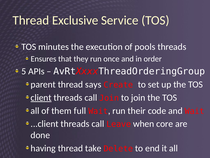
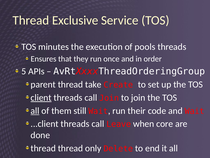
says: says -> take (93, 84)
all underline: none -> present (35, 110)
full: full -> still (80, 110)
having: having -> thread (43, 148)
take: take -> only (93, 148)
